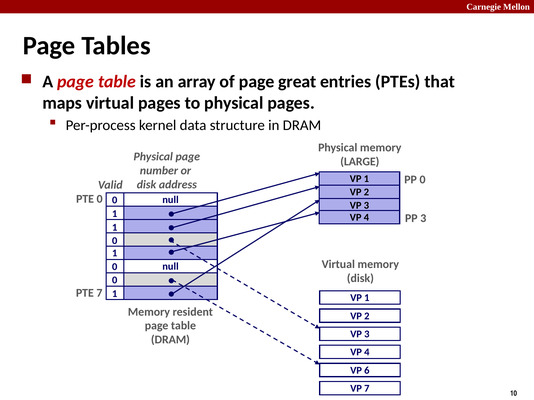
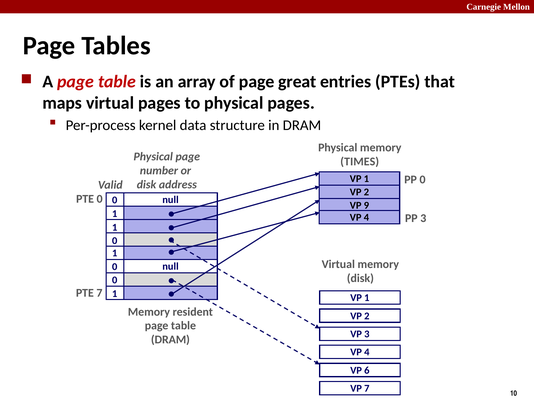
LARGE: LARGE -> TIMES (360, 162)
3: 3 -> 9 (366, 206)
